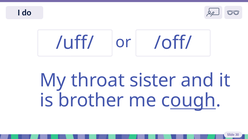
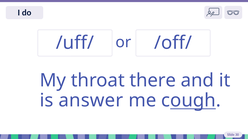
sister: sister -> there (153, 81)
brother: brother -> answer (91, 101)
